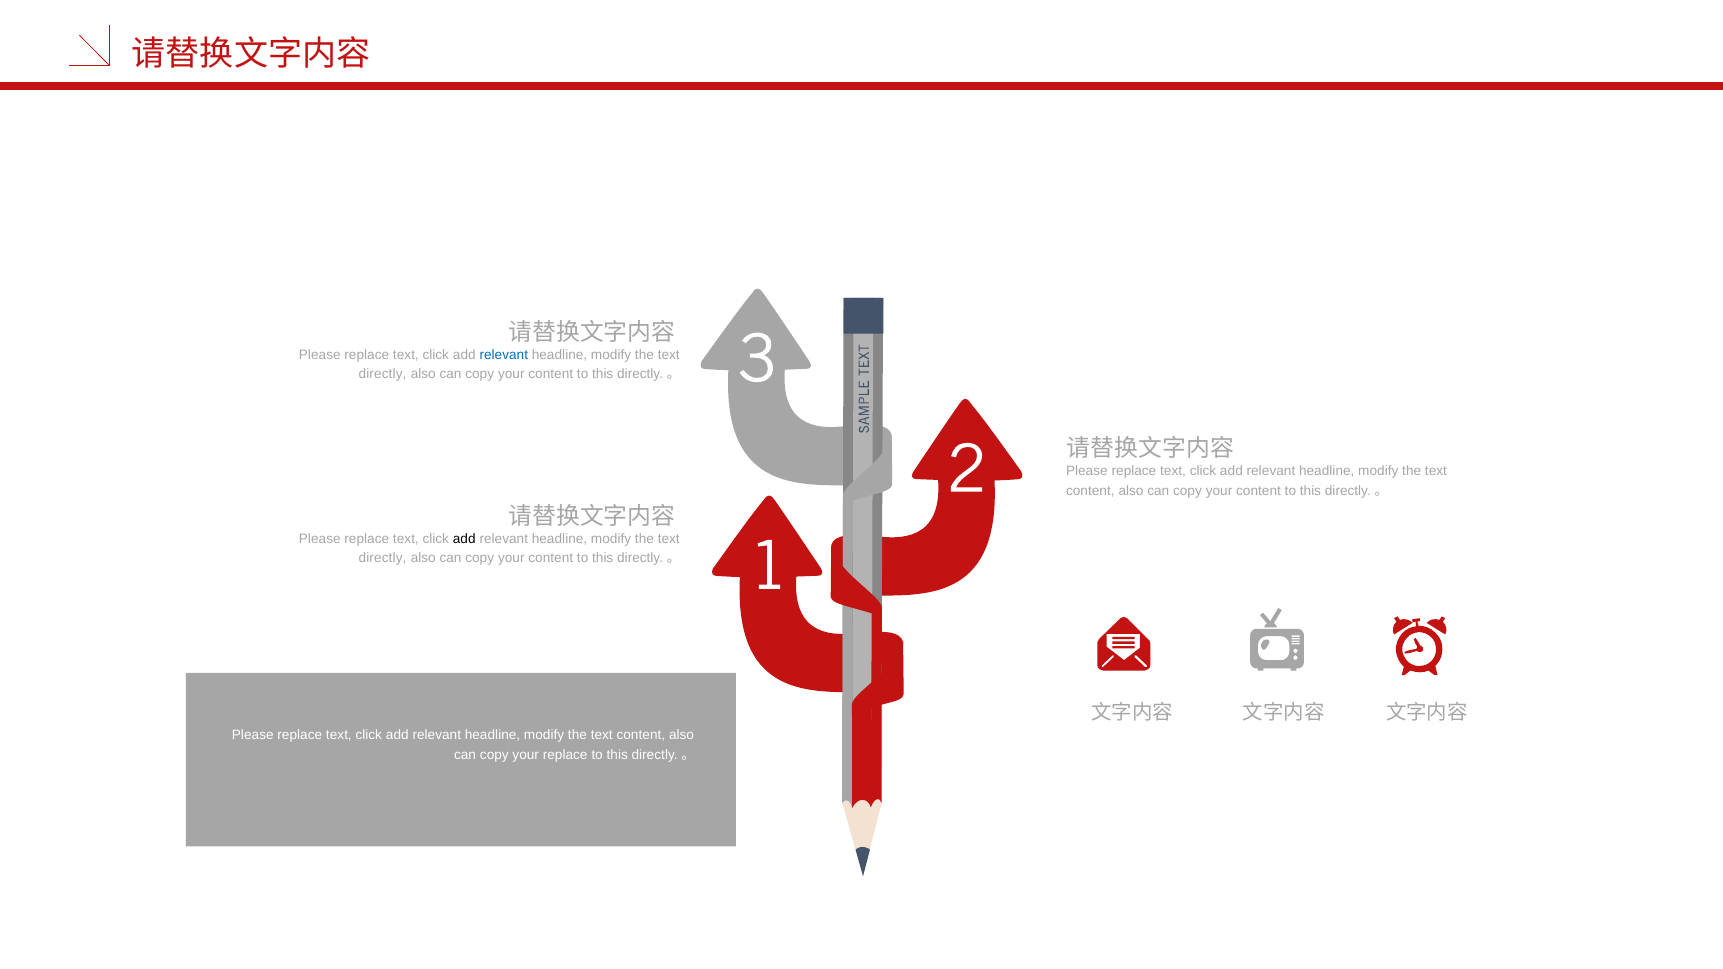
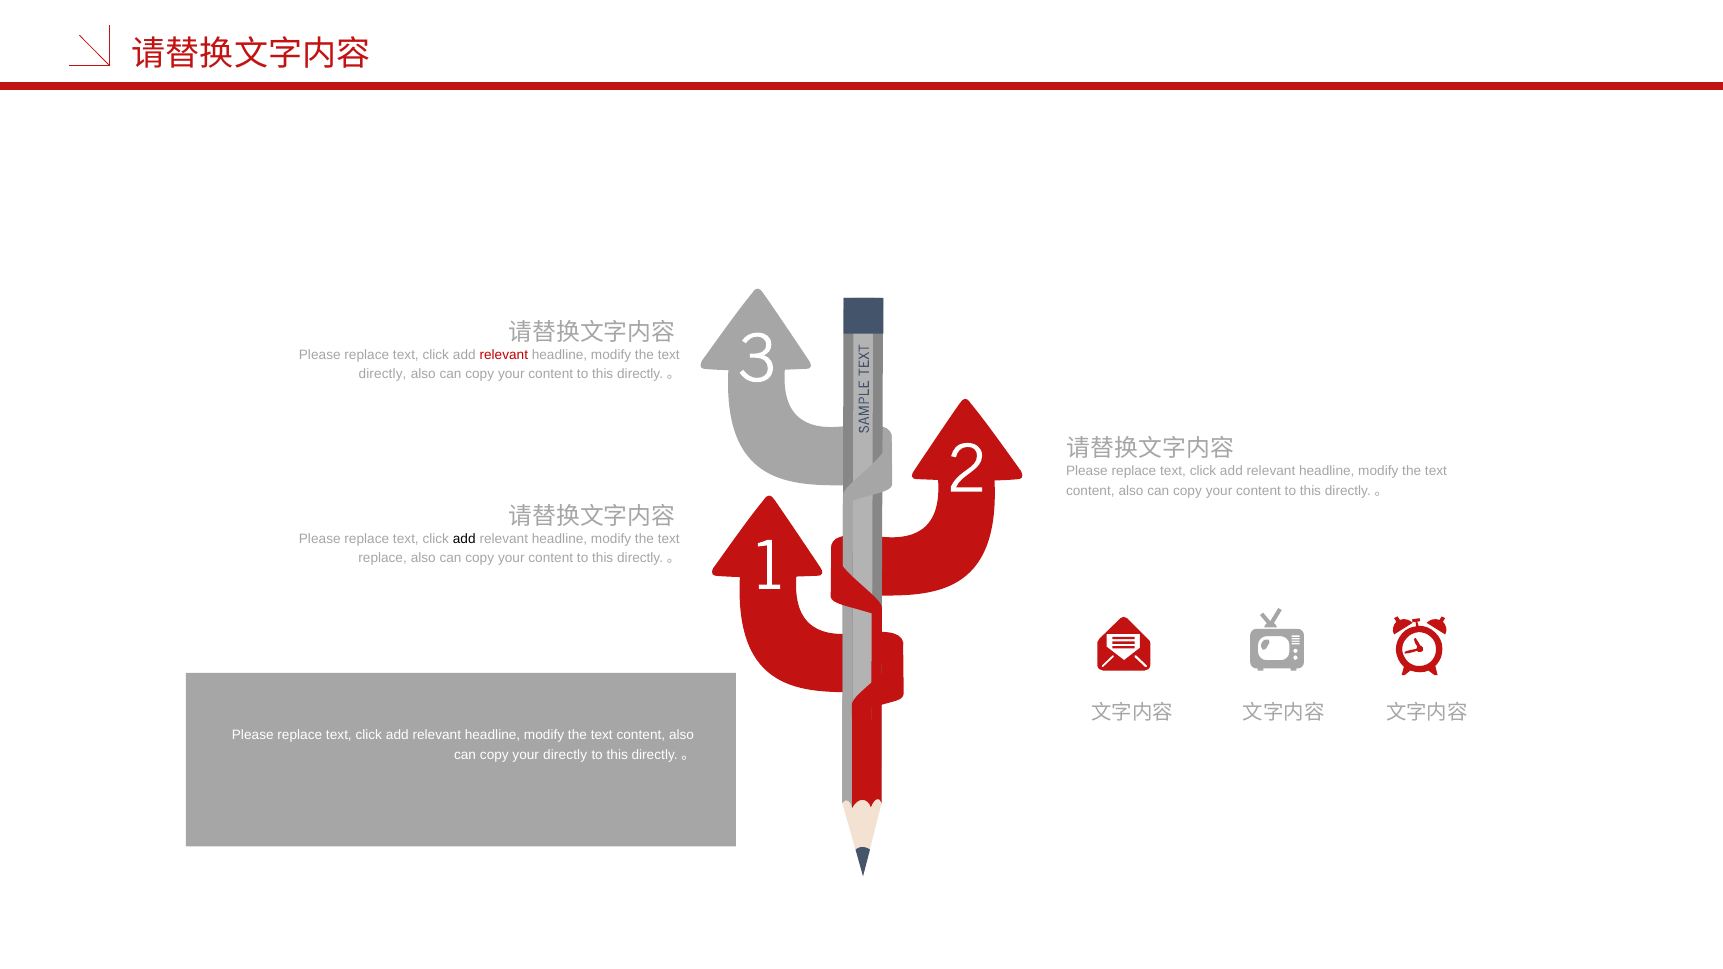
relevant colour: blue -> red (504, 355)
directly: directly -> replace (383, 558)
your replace: replace -> directly (565, 755)
